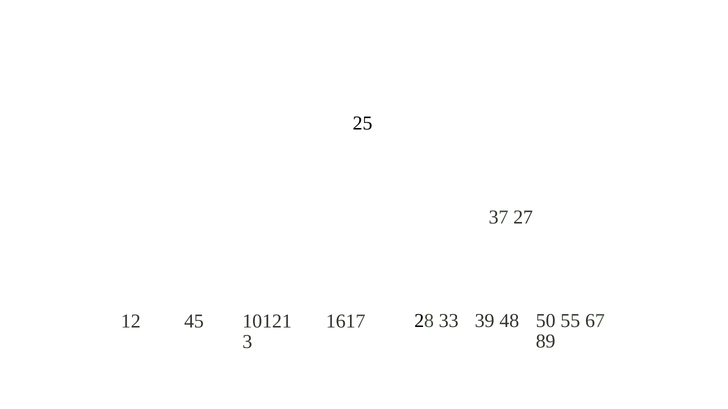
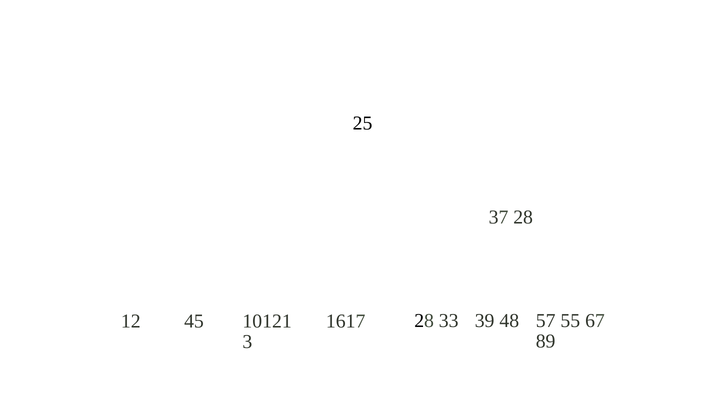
37 27: 27 -> 28 (523, 218)
50: 50 -> 57 (546, 321)
